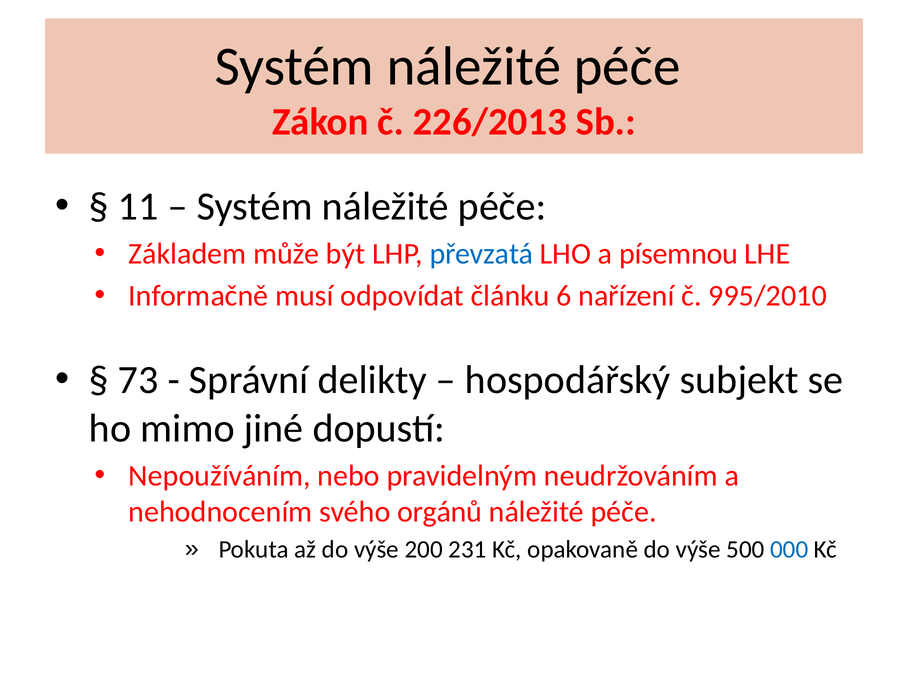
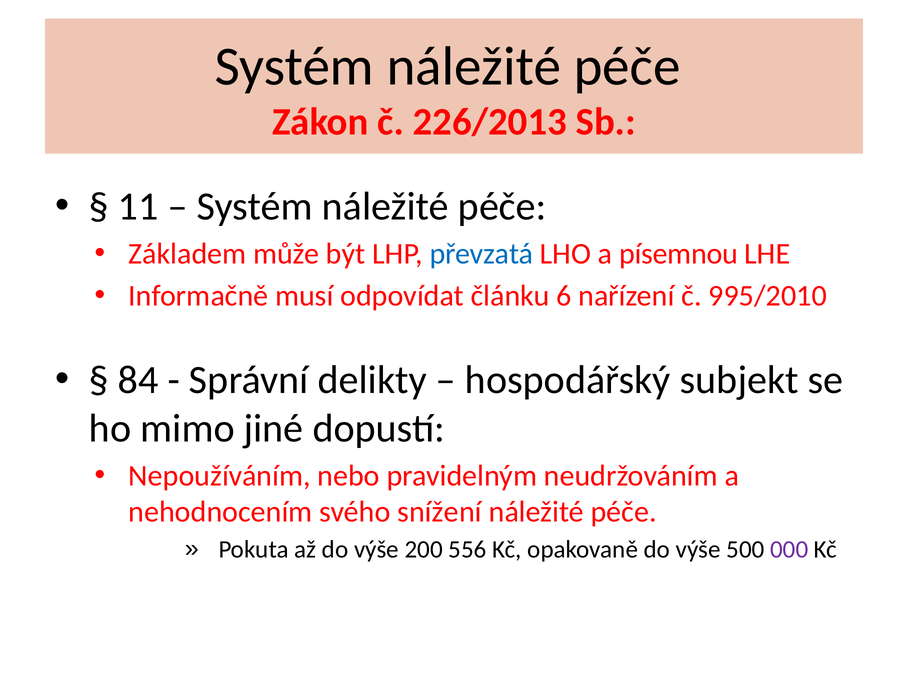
73: 73 -> 84 (138, 380)
orgánů: orgánů -> snížení (440, 512)
231: 231 -> 556 (467, 549)
000 colour: blue -> purple (789, 549)
